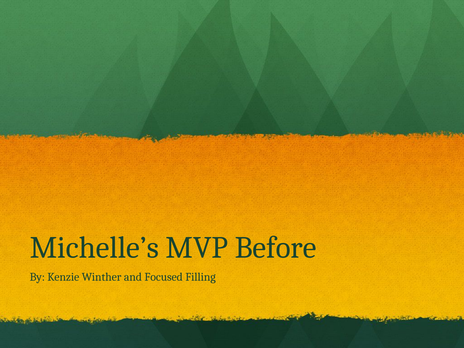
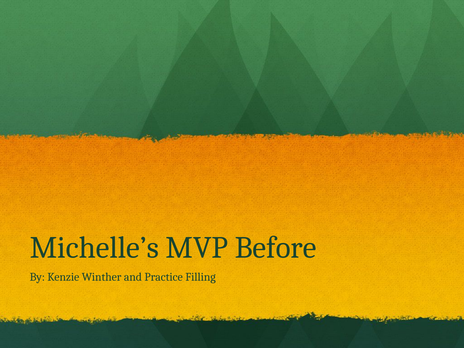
Focused: Focused -> Practice (164, 277)
